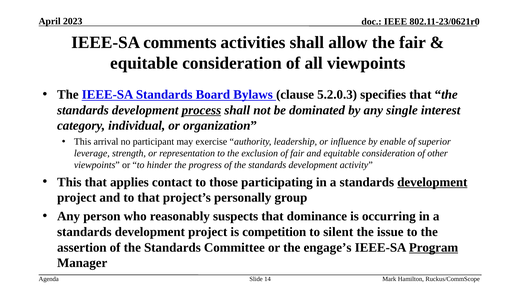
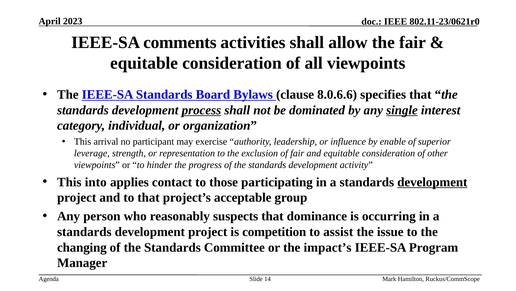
5.2.0.3: 5.2.0.3 -> 8.0.6.6 (337, 94)
single underline: none -> present (402, 110)
This that: that -> into (96, 182)
personally: personally -> acceptable (243, 197)
silent: silent -> assist (338, 231)
assertion: assertion -> changing (82, 247)
engage’s: engage’s -> impact’s (328, 247)
Program underline: present -> none (434, 247)
